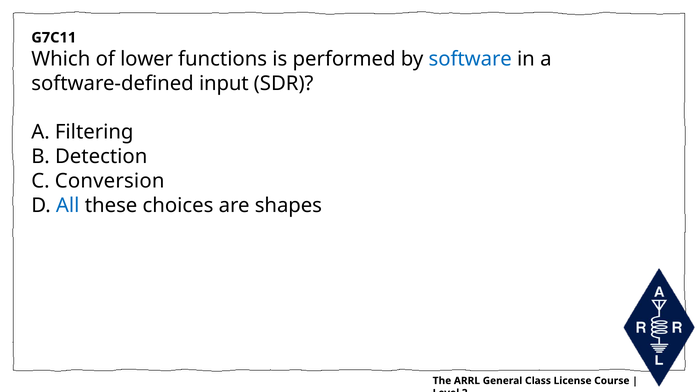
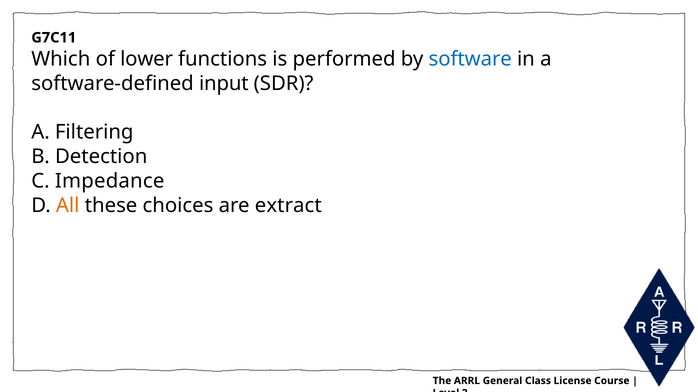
Conversion: Conversion -> Impedance (110, 181)
All colour: blue -> orange (68, 206)
shapes: shapes -> extract (288, 206)
